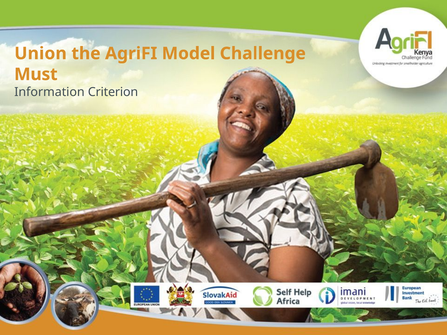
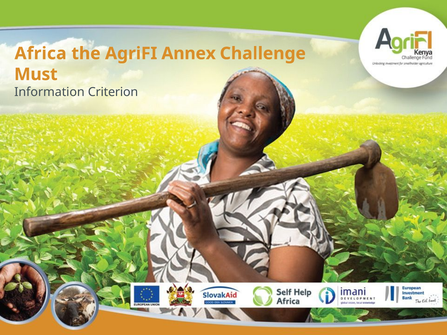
Union: Union -> Africa (41, 54)
Model: Model -> Annex (189, 54)
